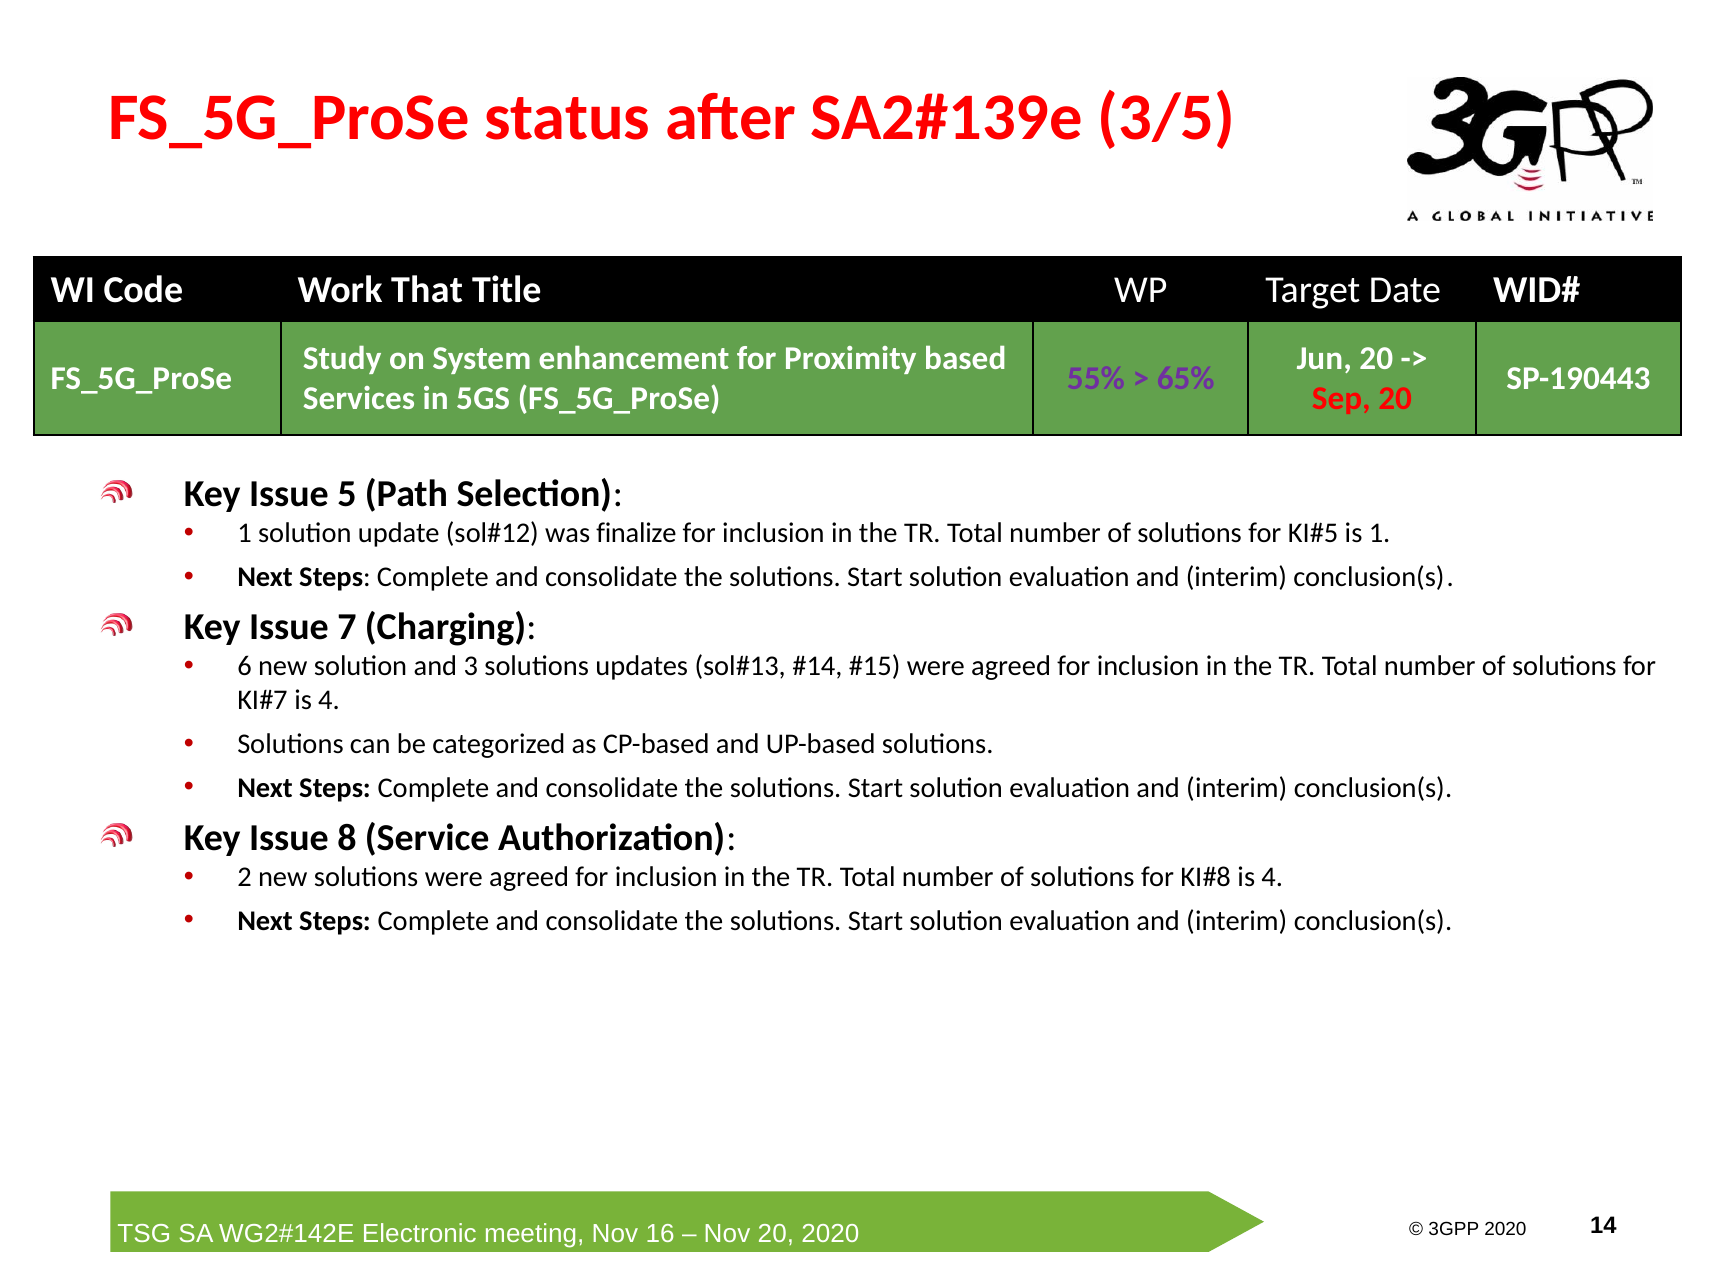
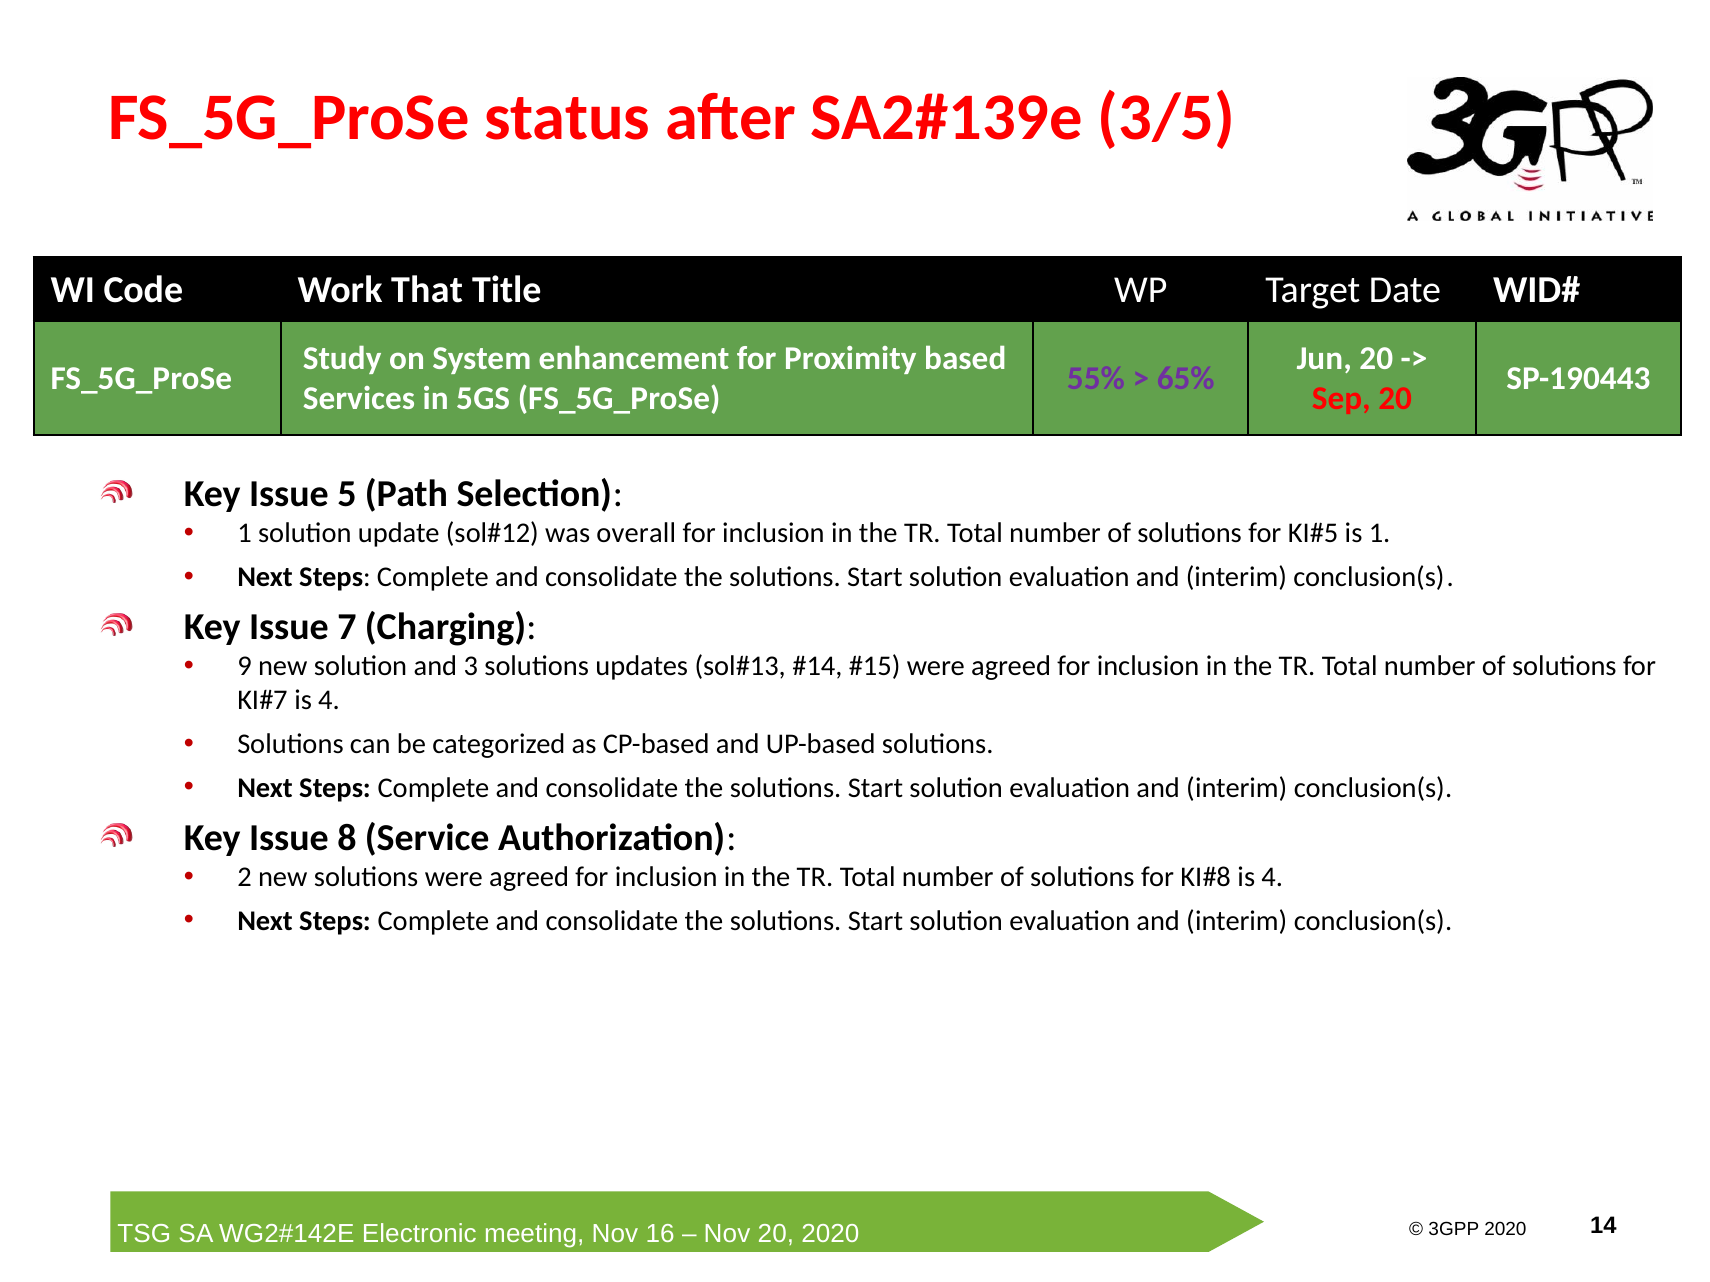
finalize: finalize -> overall (636, 534)
6: 6 -> 9 (245, 667)
